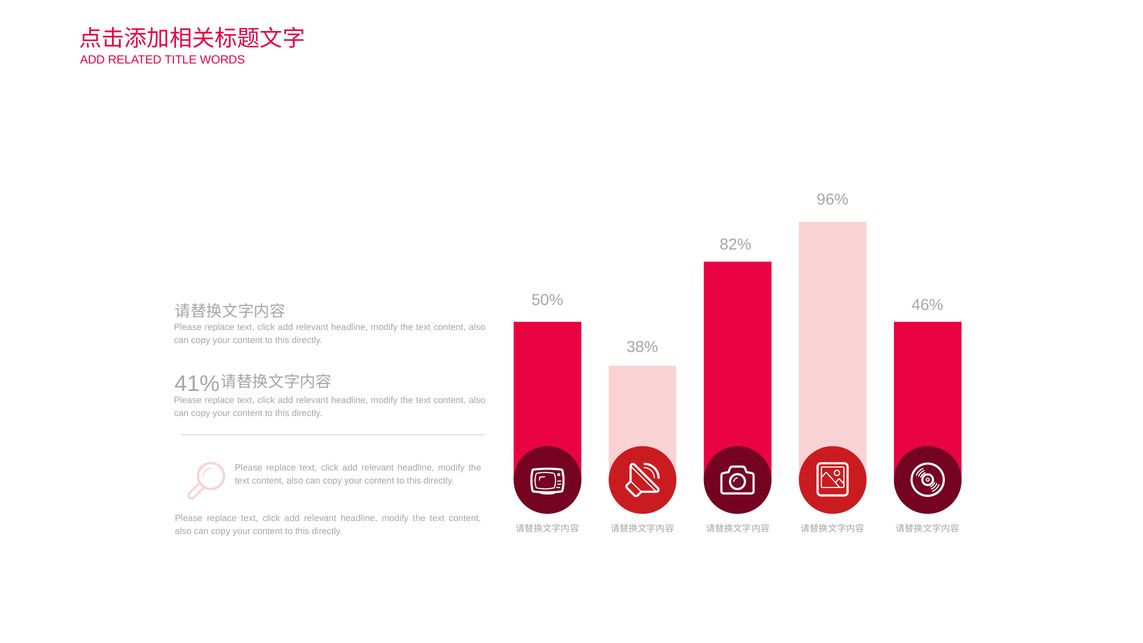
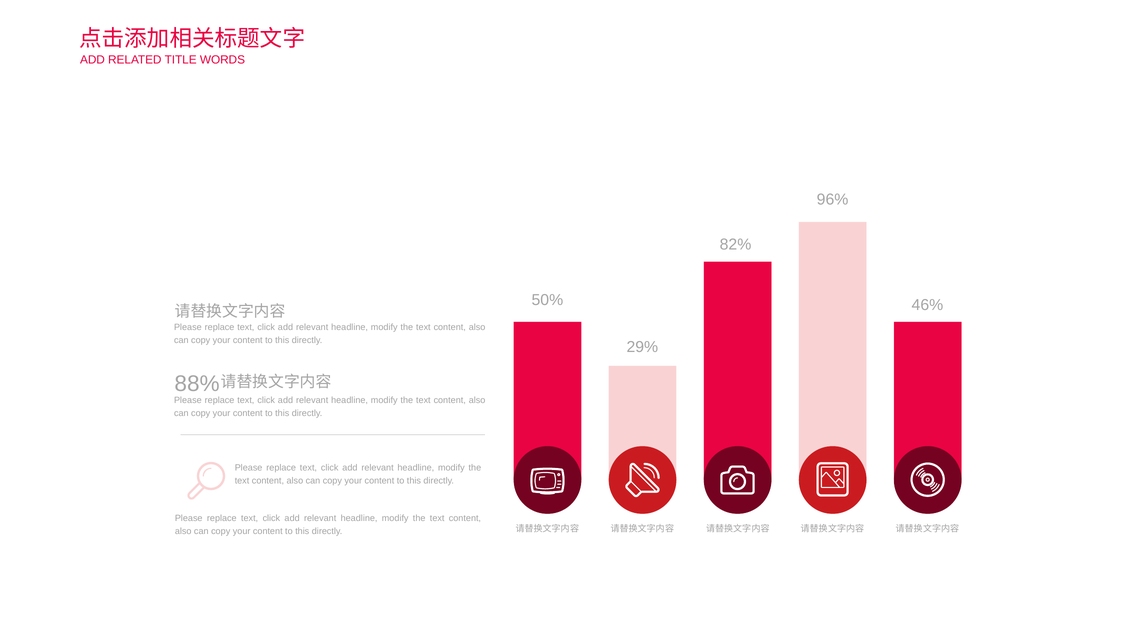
38%: 38% -> 29% (642, 347)
41%: 41% -> 88% (197, 384)
